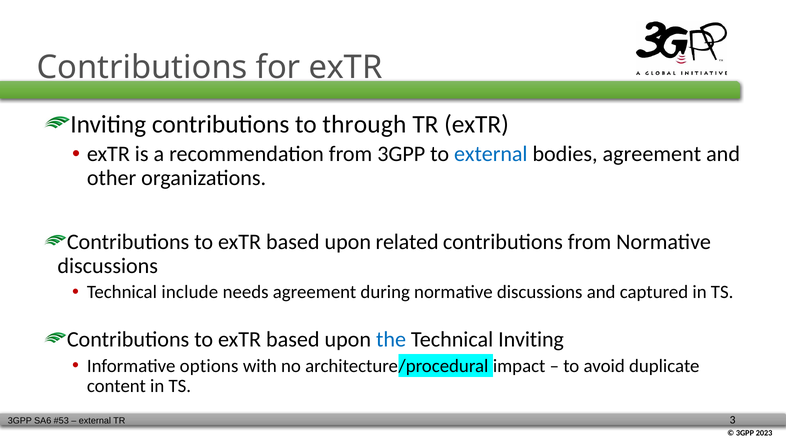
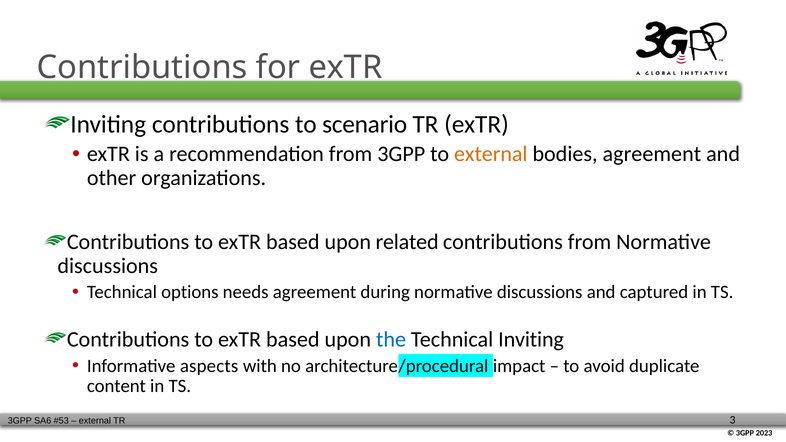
through: through -> scenario (365, 124)
external colour: blue -> orange (491, 154)
include: include -> options (190, 292)
options: options -> aspects (209, 366)
